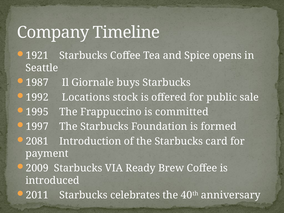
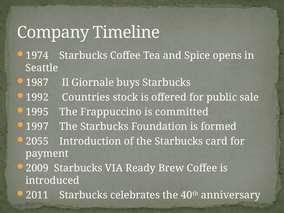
1921: 1921 -> 1974 (37, 56)
Locations: Locations -> Countries (86, 97)
2081: 2081 -> 2055 (37, 141)
